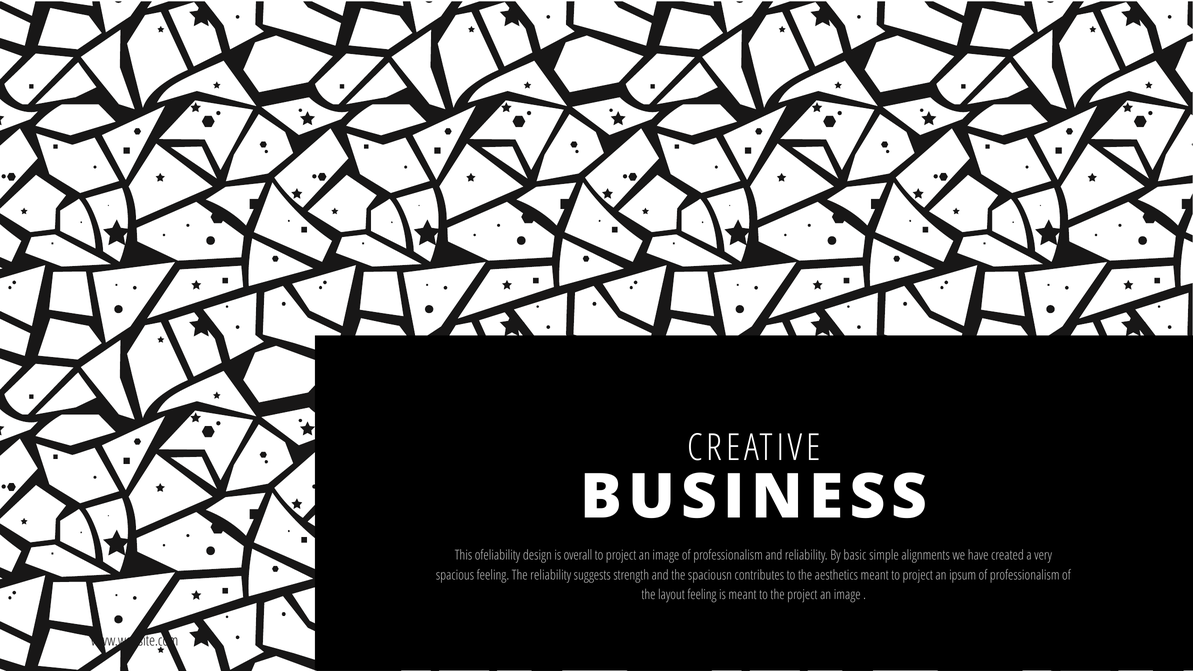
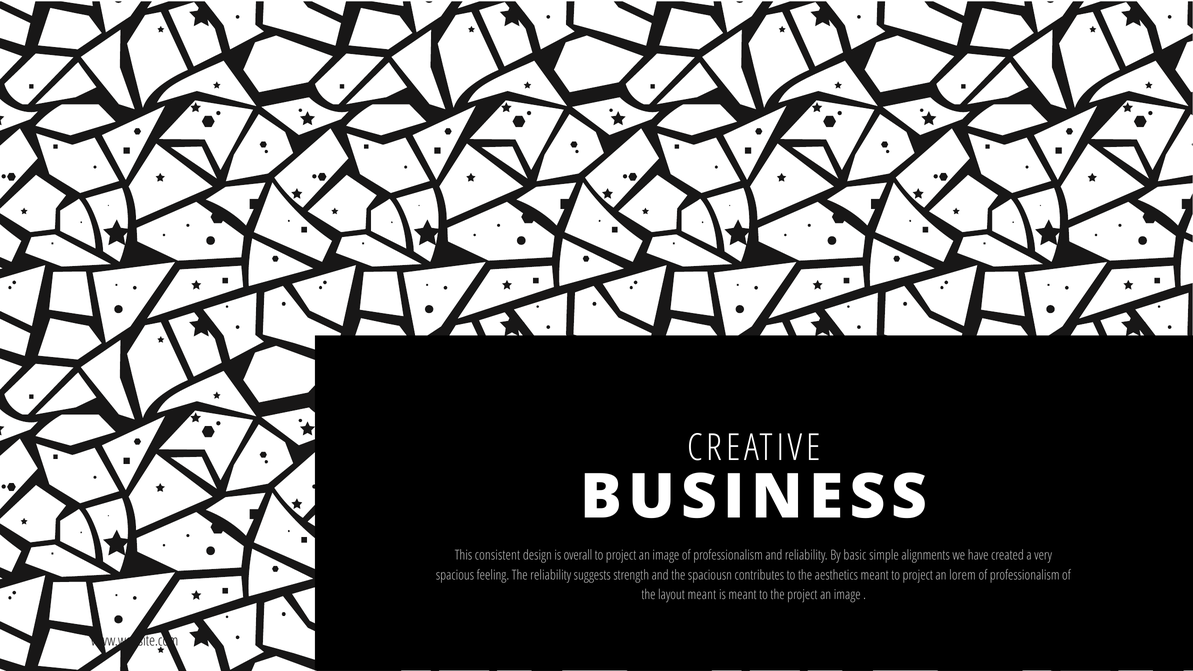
ofeliability: ofeliability -> consistent (497, 556)
ipsum: ipsum -> lorem (962, 575)
layout feeling: feeling -> meant (702, 595)
